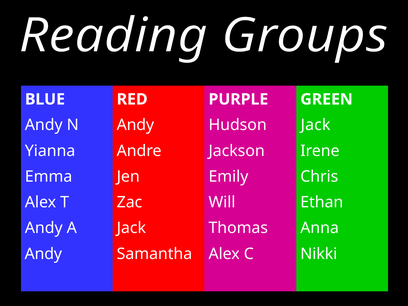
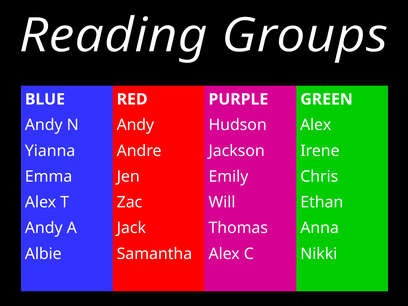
Hudson Jack: Jack -> Alex (316, 125)
Andy: Andy -> Albie (43, 254)
